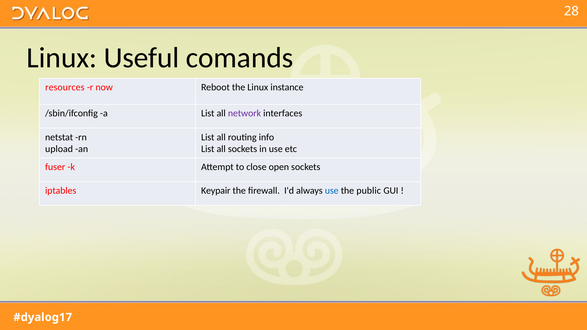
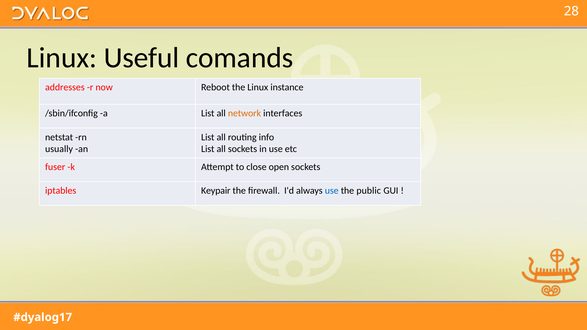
resources: resources -> addresses (65, 87)
network colour: purple -> orange (245, 113)
upload: upload -> usually (59, 149)
